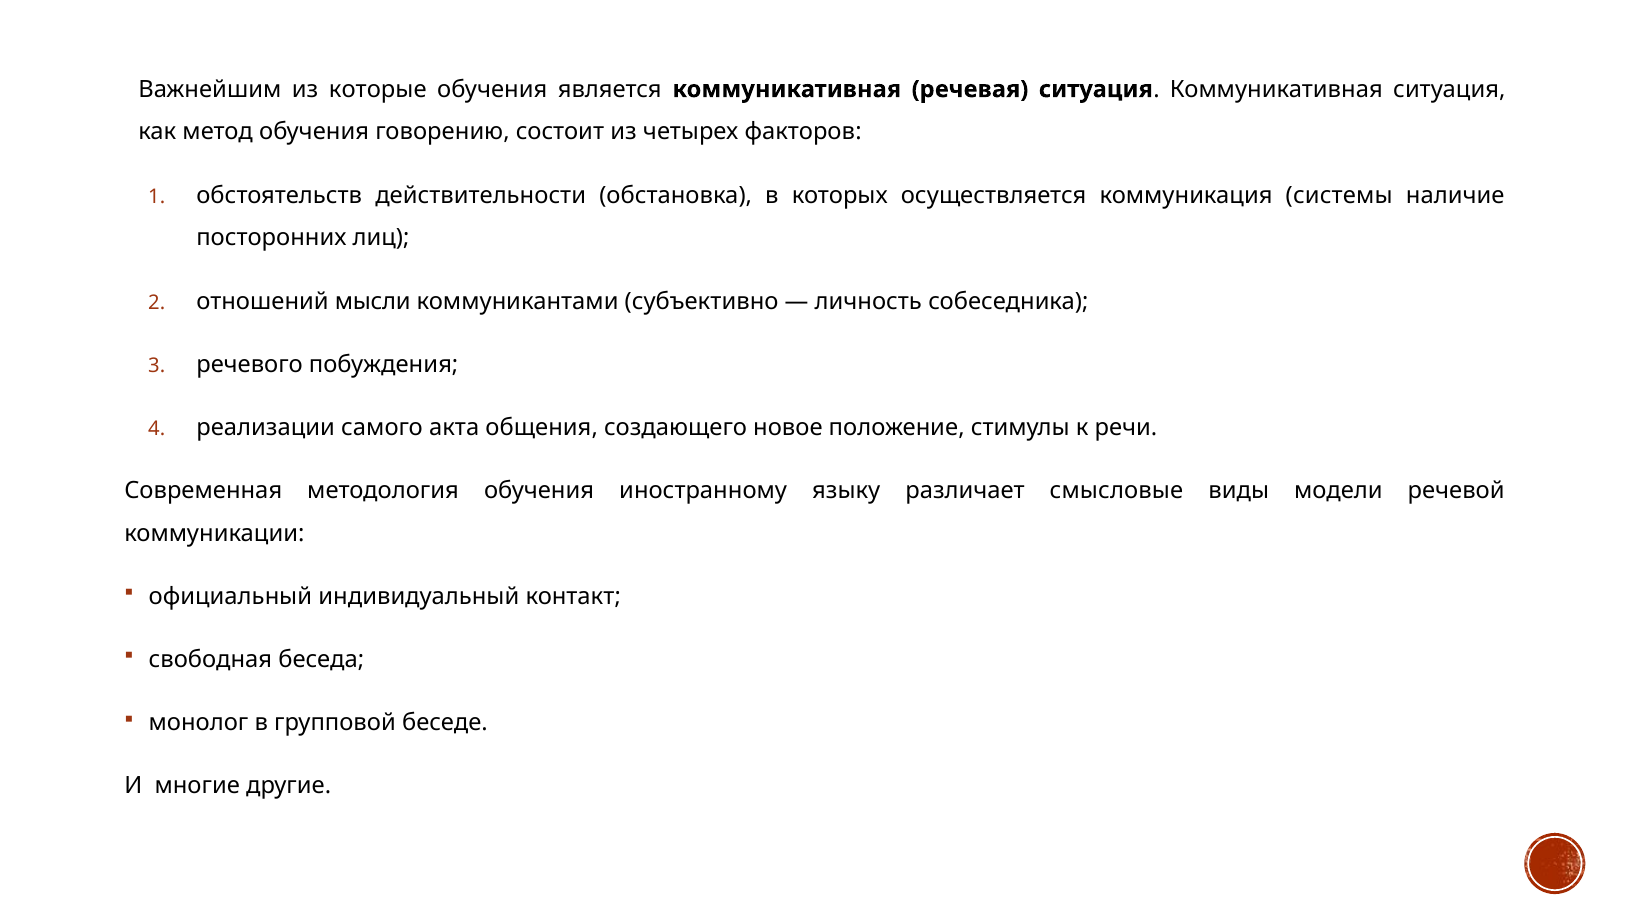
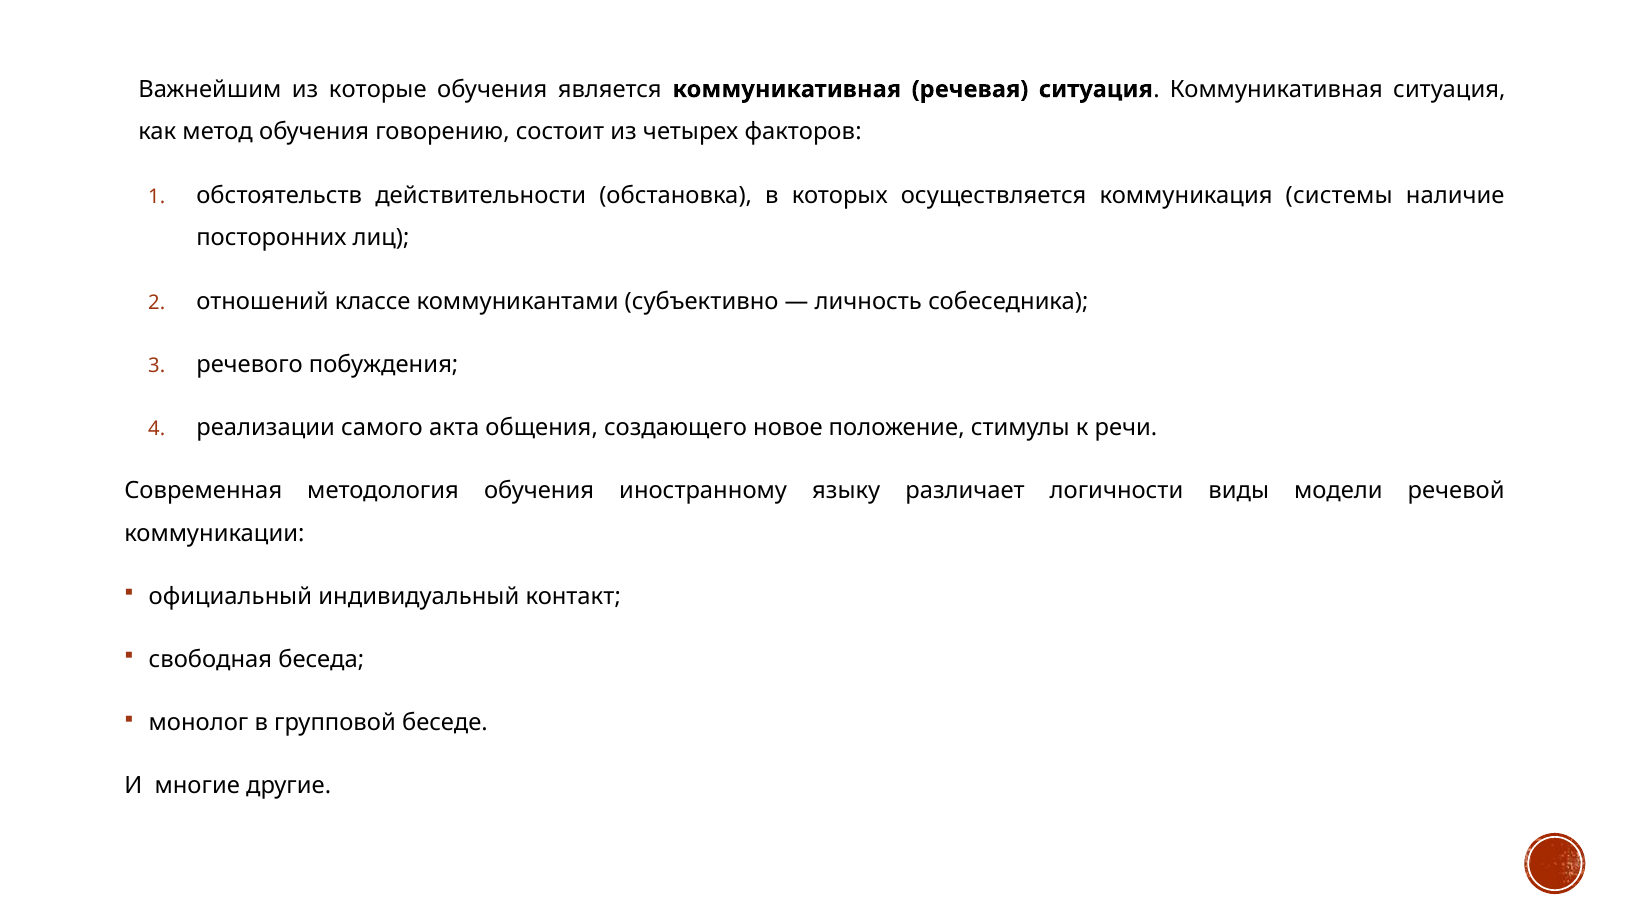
мысли: мысли -> классе (373, 301)
смысловые: смысловые -> логичности (1117, 491)
